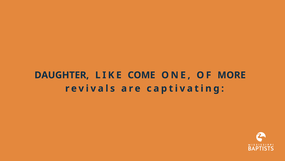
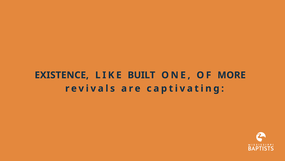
DAUGHTER: DAUGHTER -> EXISTENCE (62, 75)
COME: COME -> BUILT (141, 75)
